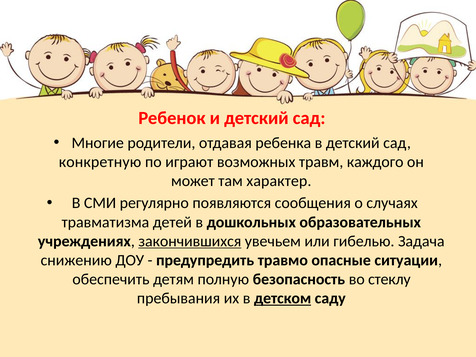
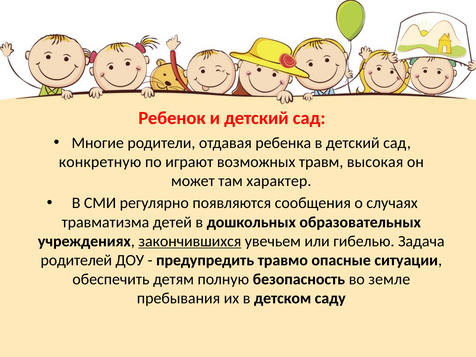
каждого: каждого -> высокая (375, 162)
снижению: снижению -> родителей (76, 260)
стеклу: стеклу -> земле (389, 279)
детском underline: present -> none (283, 298)
